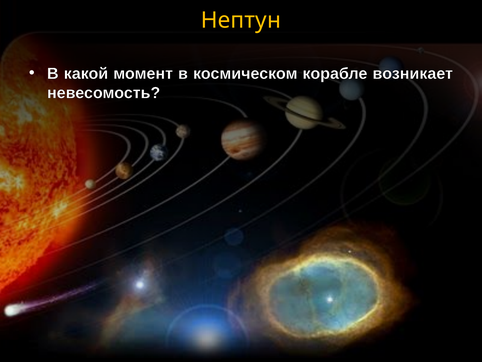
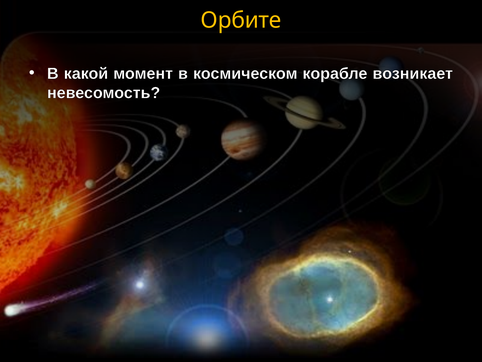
Нептун: Нептун -> Орбите (241, 20)
